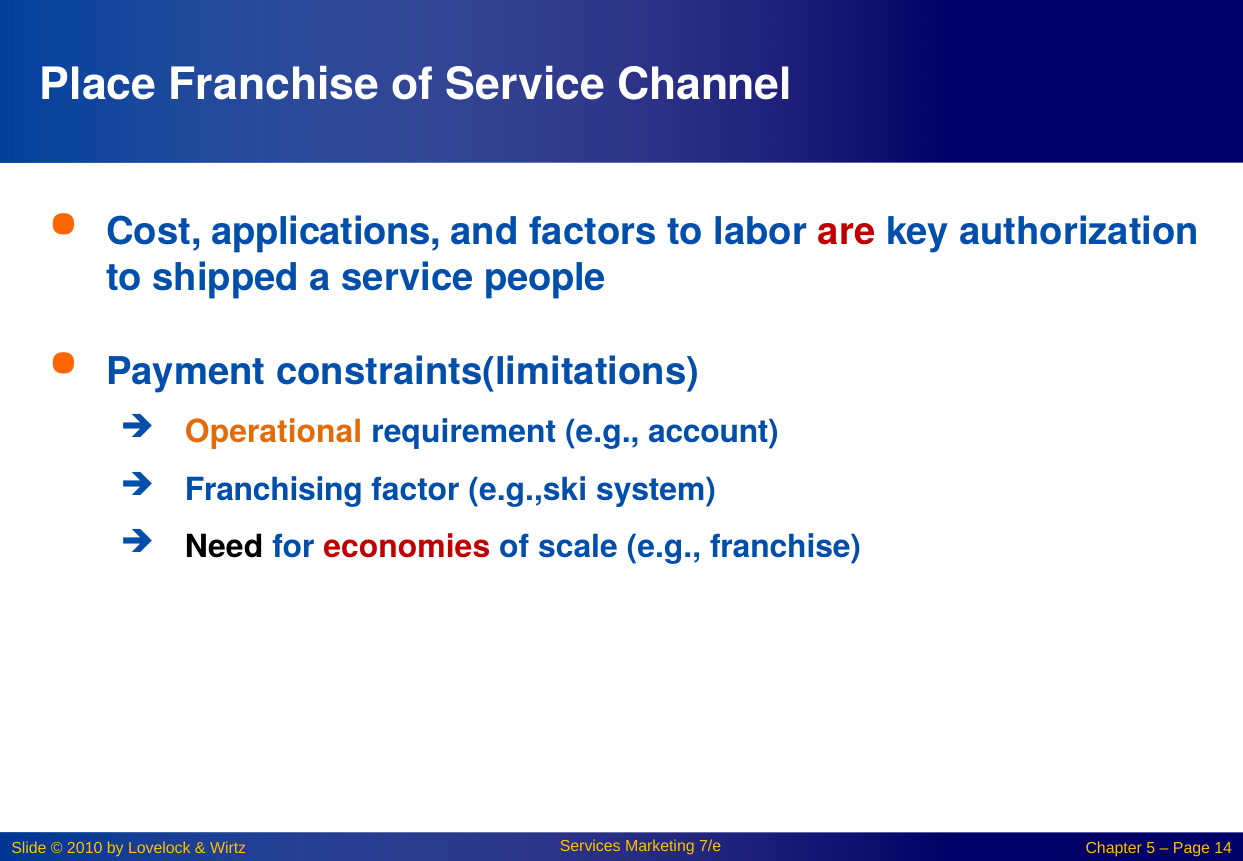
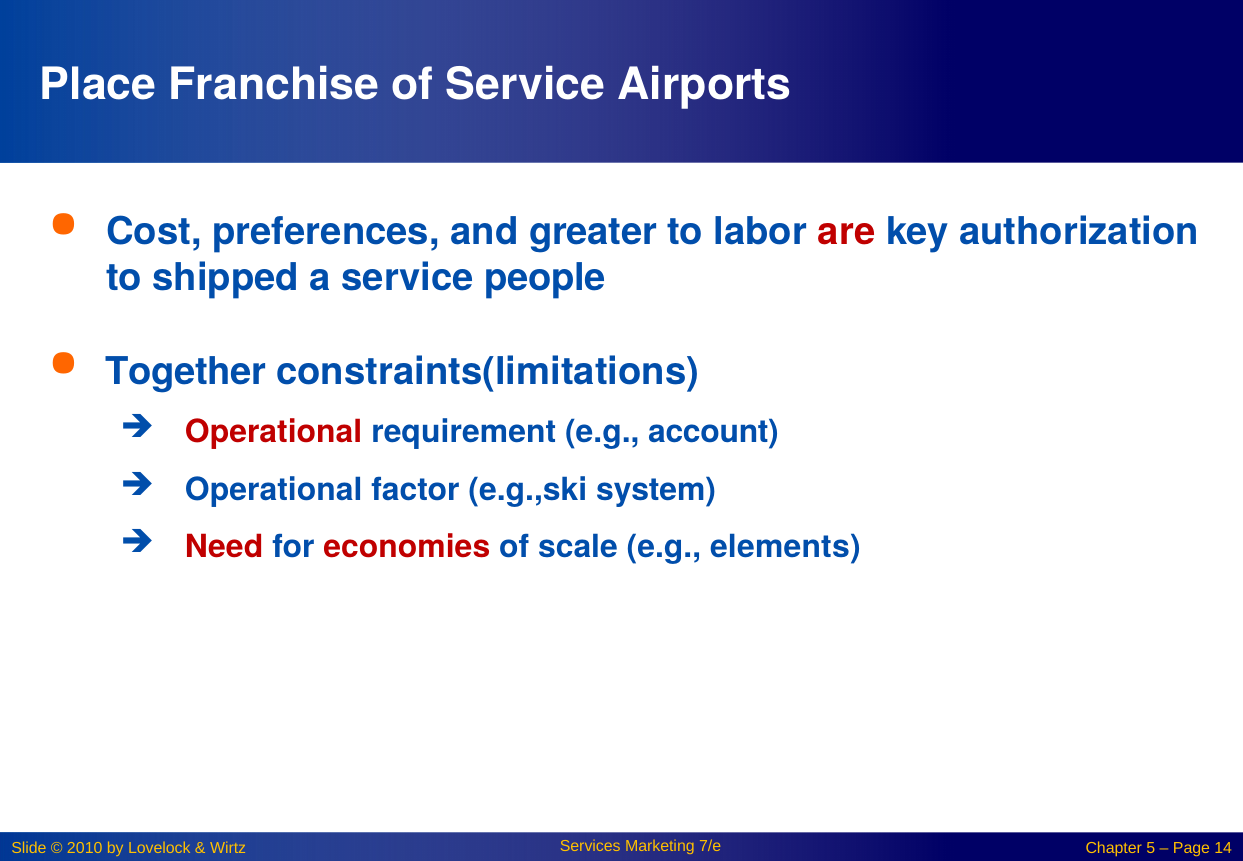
Channel: Channel -> Airports (705, 84)
applications: applications -> preferences (326, 232)
factors: factors -> greater (593, 232)
Payment: Payment -> Together (186, 371)
Operational colour: orange -> red (274, 432)
Franchising: Franchising -> Operational (274, 490)
Need colour: black -> red (224, 547)
e.g franchise: franchise -> elements (785, 547)
